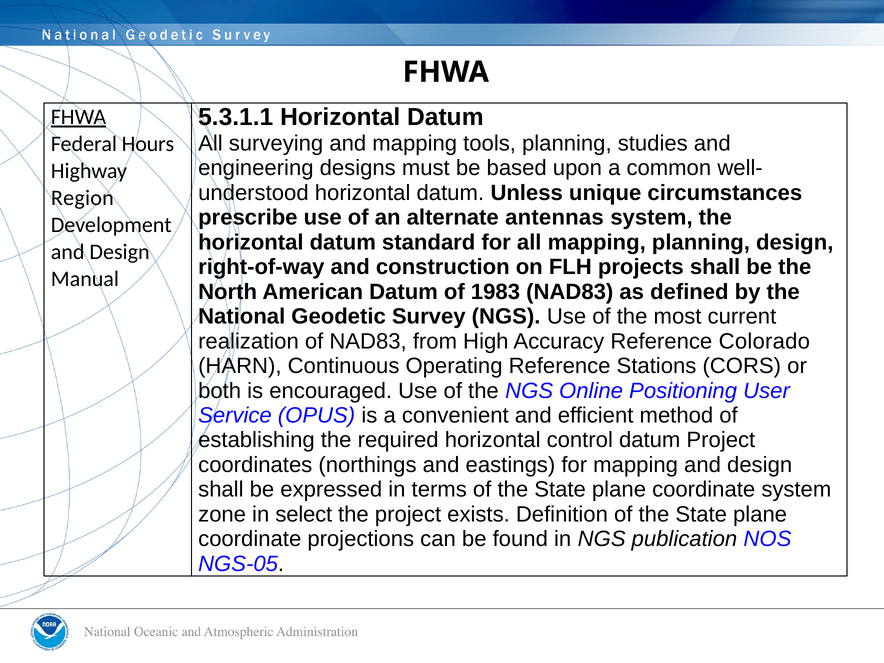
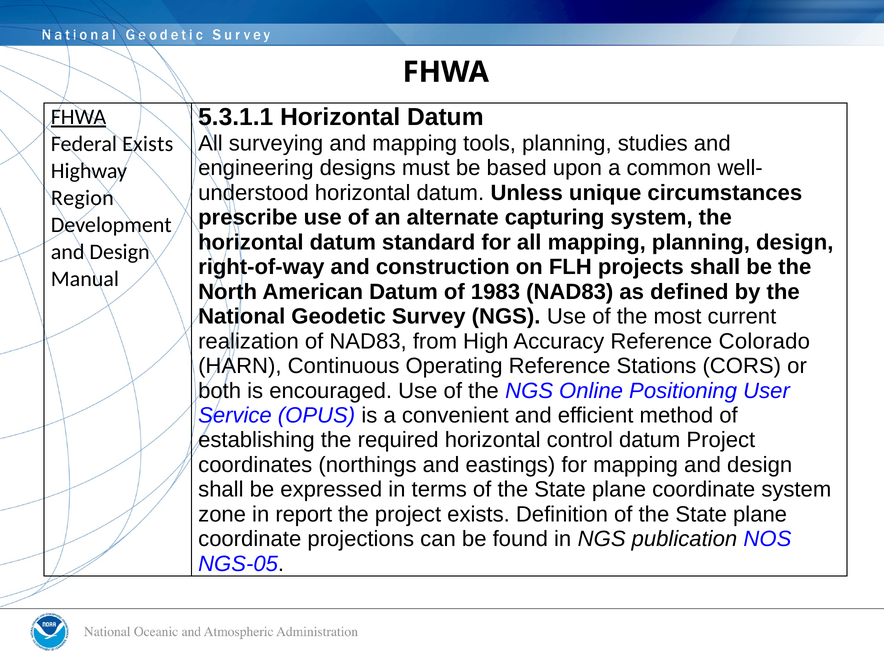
Federal Hours: Hours -> Exists (148, 144)
antennas: antennas -> capturing (555, 218)
select: select -> report (304, 514)
